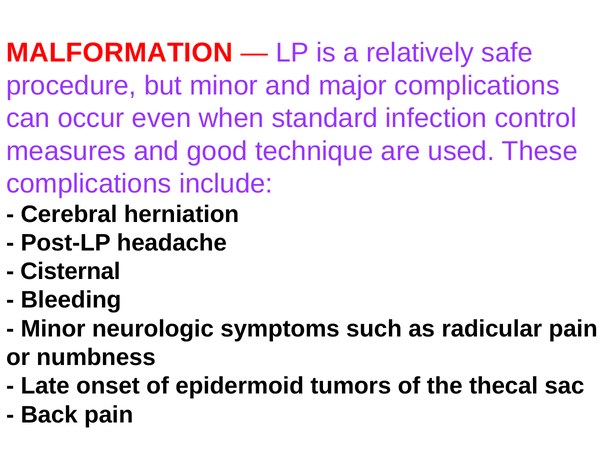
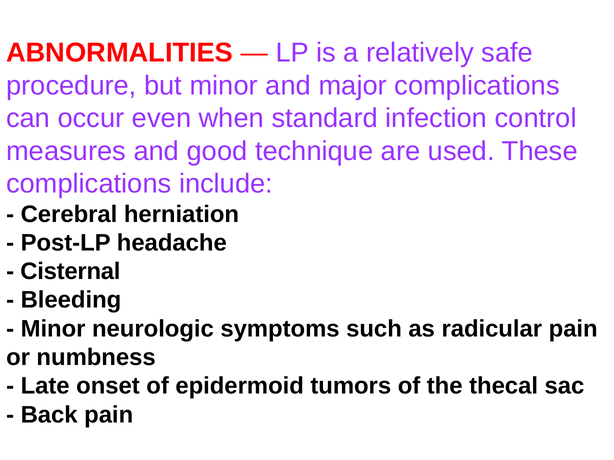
MALFORMATION: MALFORMATION -> ABNORMALITIES (120, 53)
